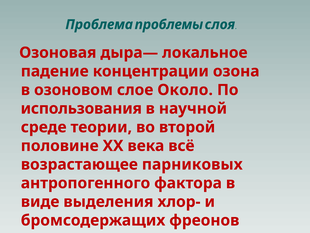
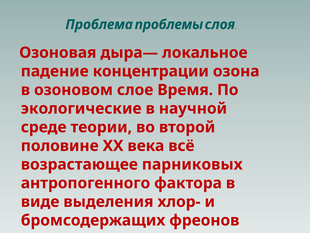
Около: Около -> Время (185, 90)
использования: использования -> экологические (81, 108)
